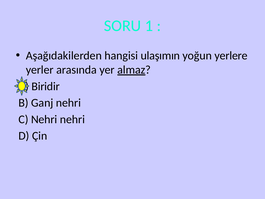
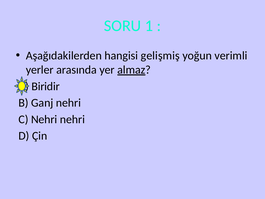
ulaşımın: ulaşımın -> gelişmiş (160, 56)
yerlere: yerlere -> verimli (231, 56)
